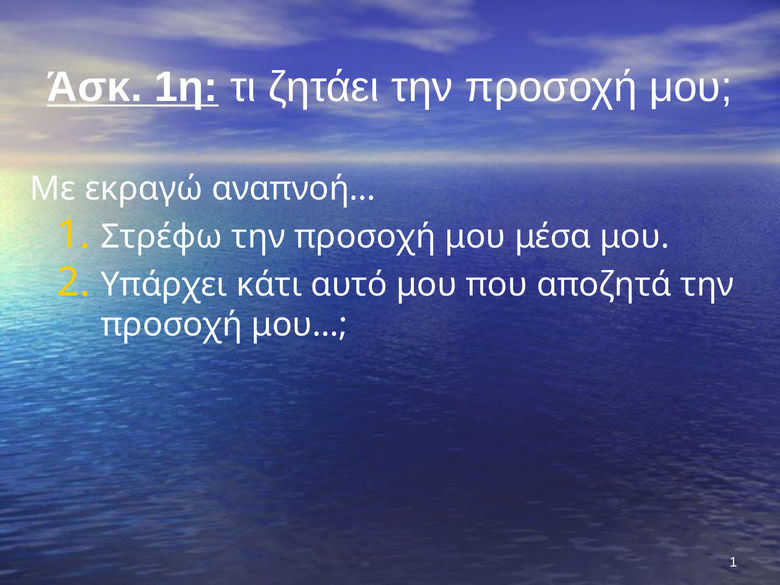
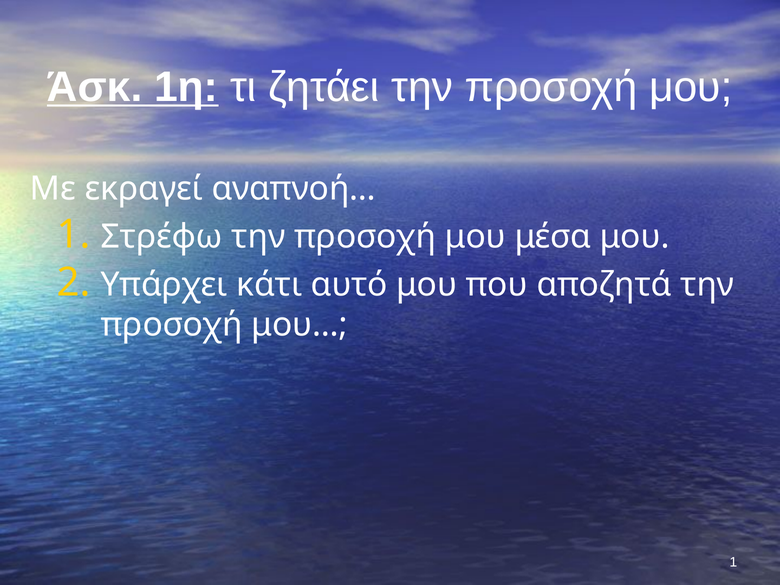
εκραγώ: εκραγώ -> εκραγεί (144, 189)
